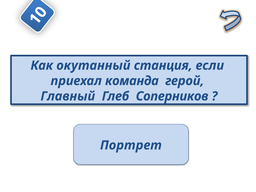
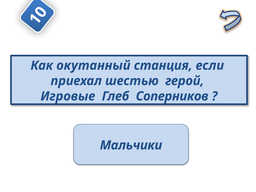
команда: команда -> шестью (132, 81)
Главный: Главный -> Игровые (68, 96)
Портрет: Портрет -> Мальчики (131, 145)
